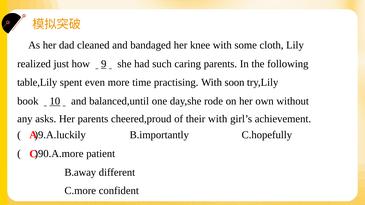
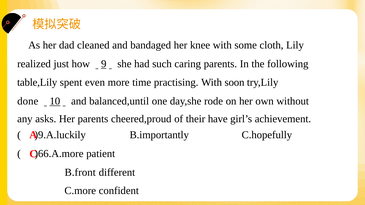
book: book -> done (28, 101)
their with: with -> have (218, 119)
)90.A.more: )90.A.more -> )66.A.more (59, 154)
B.away: B.away -> B.front (80, 173)
